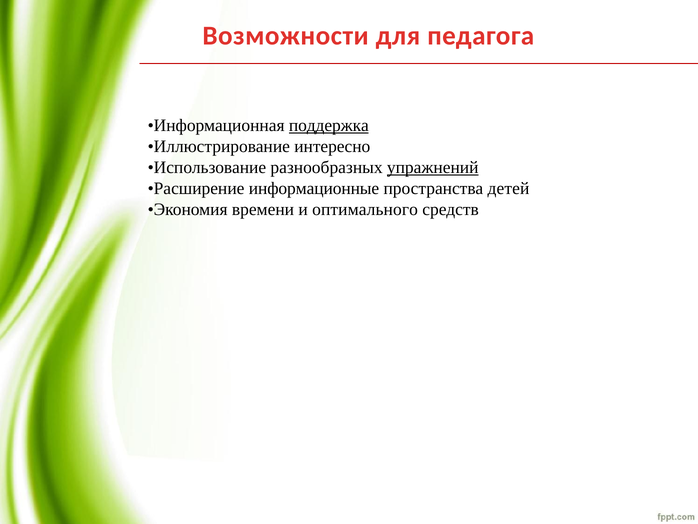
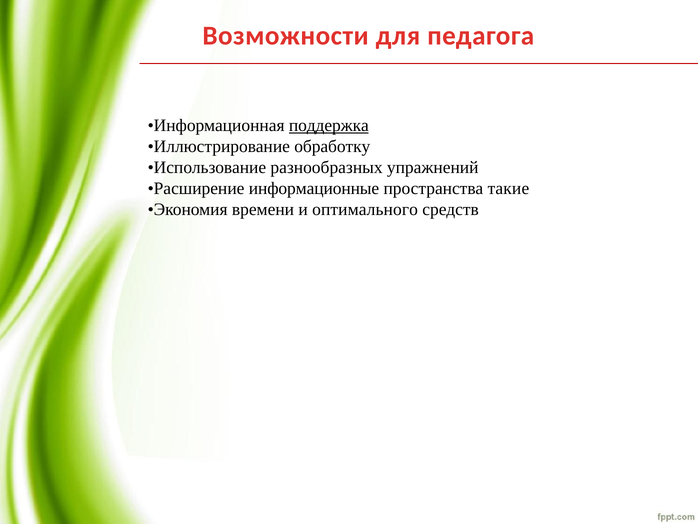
интересно: интересно -> обработку (332, 146)
упражнений underline: present -> none (433, 167)
детей: детей -> такие (508, 188)
